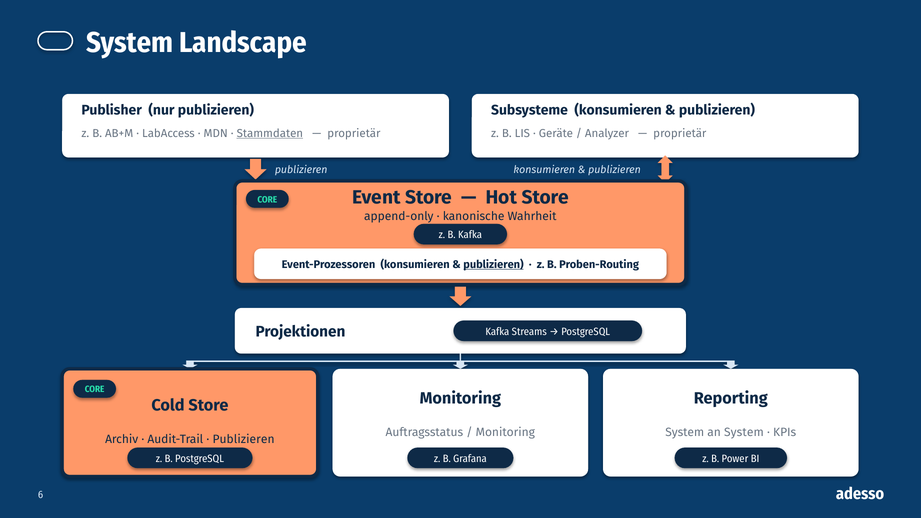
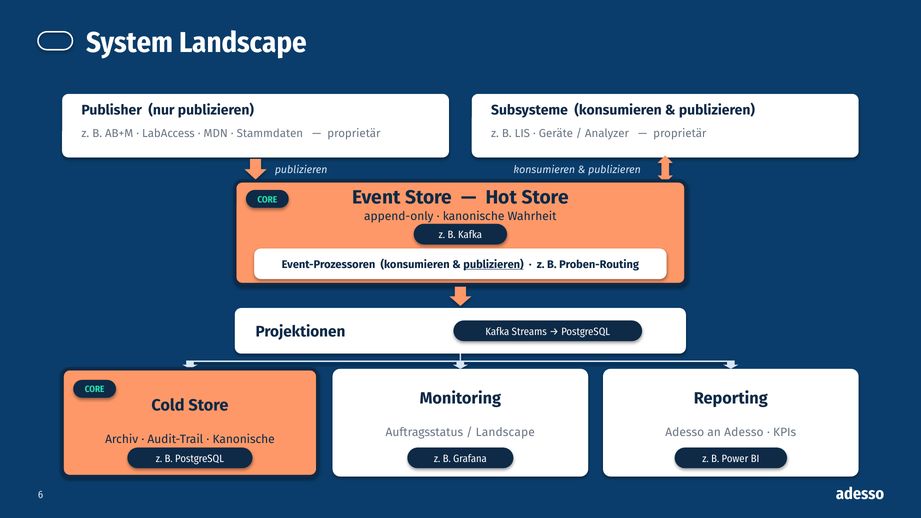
Stammdaten underline: present -> none (270, 133)
Monitoring: Monitoring -> Landscape (505, 433)
System: System -> Adesso (685, 433)
an System: System -> Adesso (744, 433)
Publizieren: Publizieren -> Kanonische (244, 439)
